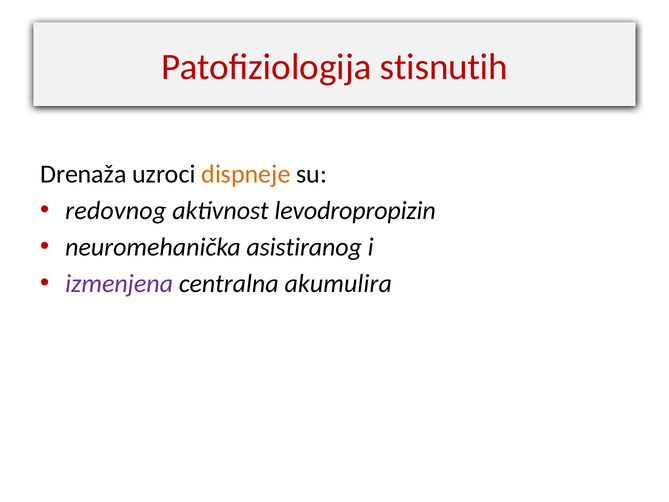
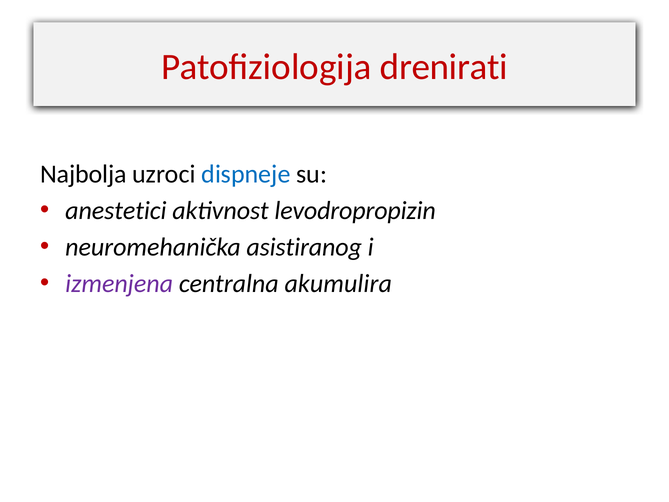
stisnutih: stisnutih -> drenirati (444, 67)
Drenaža: Drenaža -> Najbolja (83, 174)
dispneje colour: orange -> blue (246, 174)
redovnog: redovnog -> anestetici (116, 211)
